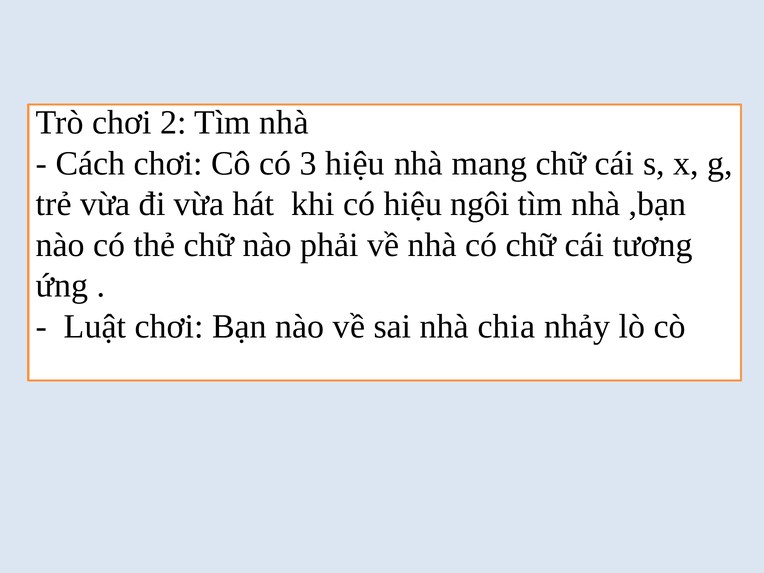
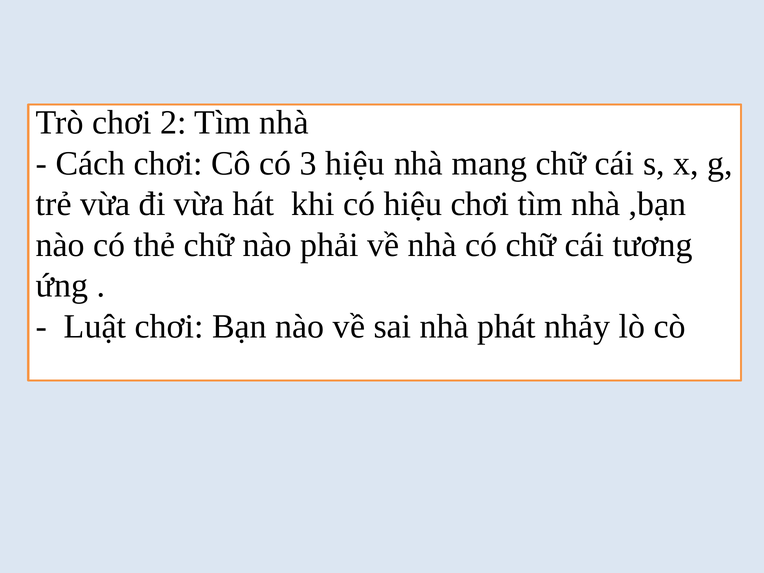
hiệu ngôi: ngôi -> chơi (480, 204)
chia: chia -> phát (507, 326)
